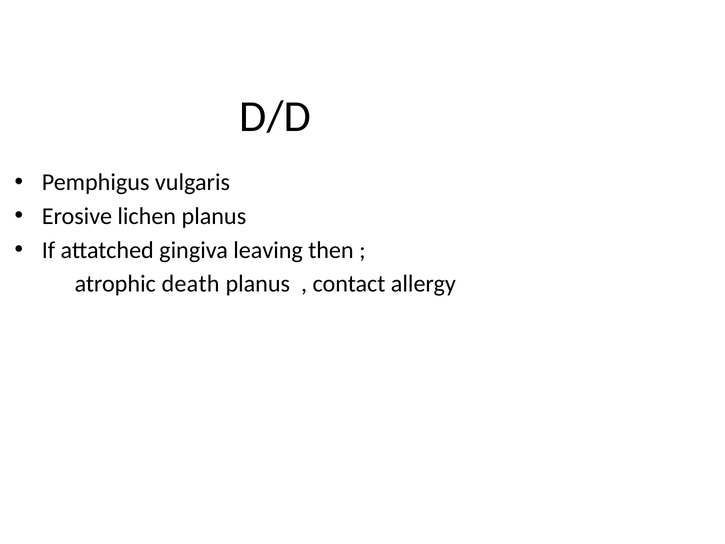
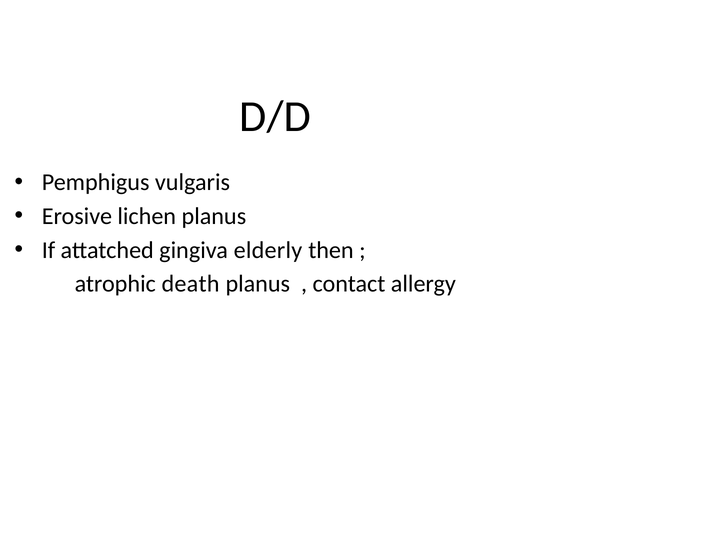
leaving: leaving -> elderly (268, 250)
